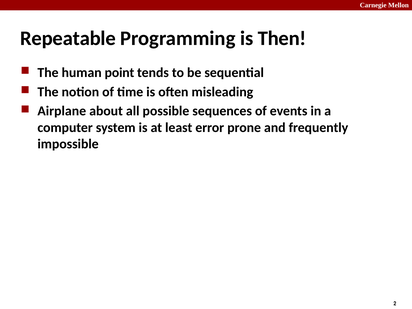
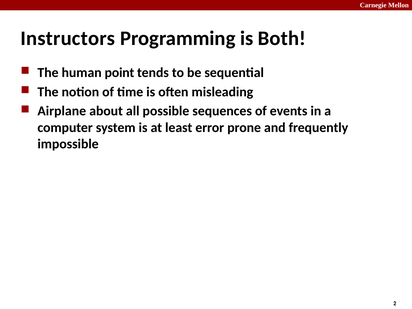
Repeatable: Repeatable -> Instructors (68, 38)
Then: Then -> Both (282, 38)
